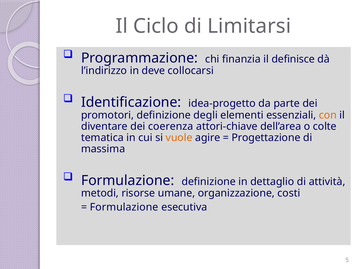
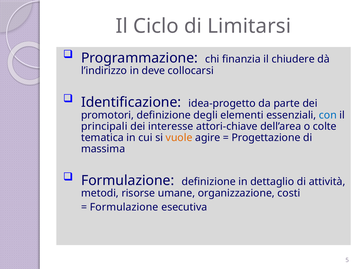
definisce: definisce -> chiudere (293, 59)
con colour: orange -> blue (328, 115)
diventare: diventare -> principali (104, 126)
coerenza: coerenza -> interesse (171, 126)
